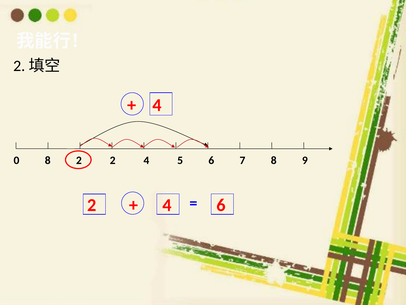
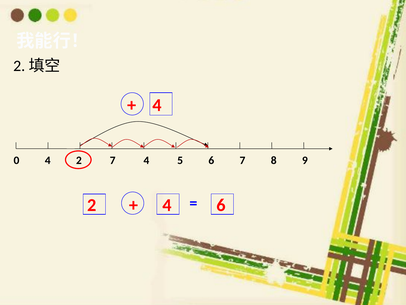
0 8: 8 -> 4 (48, 160)
2 2: 2 -> 7 (113, 160)
